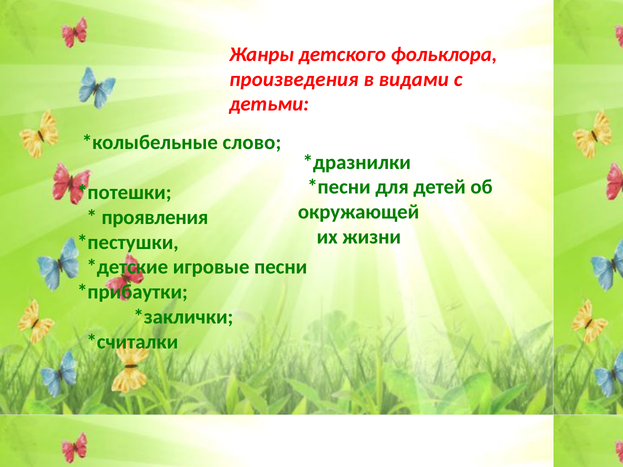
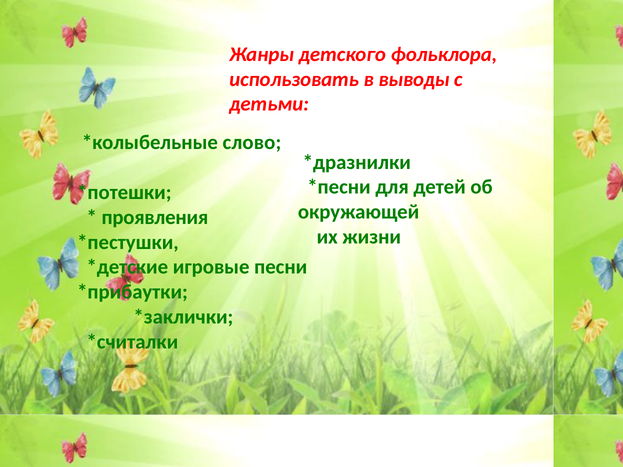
произведения: произведения -> использовать (294, 79)
видами: видами -> выводы (414, 79)
